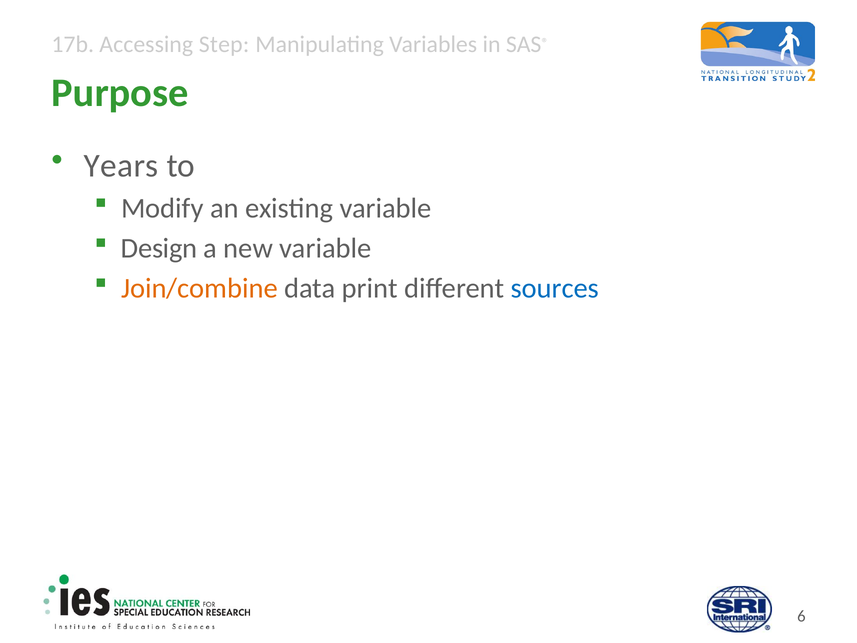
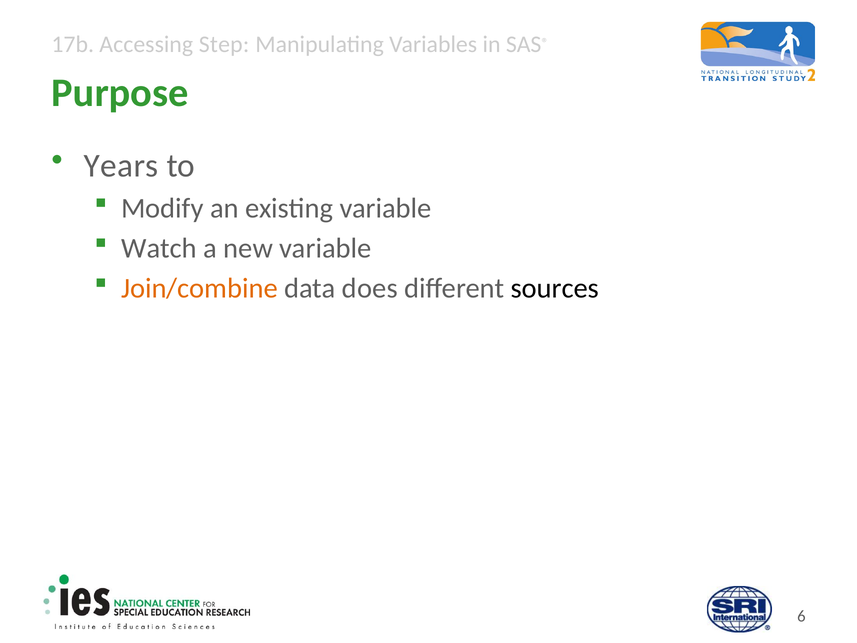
Design: Design -> Watch (159, 248)
print: print -> does (370, 288)
sources colour: blue -> black (555, 288)
